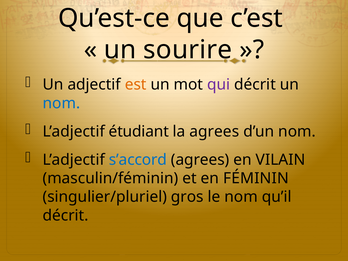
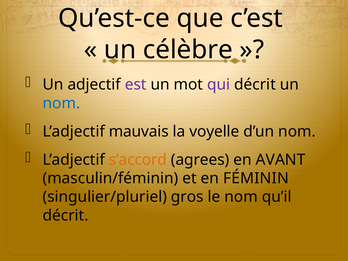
sourire: sourire -> célèbre (188, 50)
est colour: orange -> purple (136, 85)
étudiant: étudiant -> mauvais (139, 131)
la agrees: agrees -> voyelle (214, 131)
s’accord colour: blue -> orange (138, 160)
VILAIN: VILAIN -> AVANT (281, 160)
